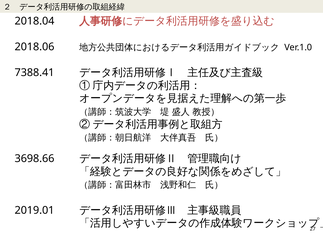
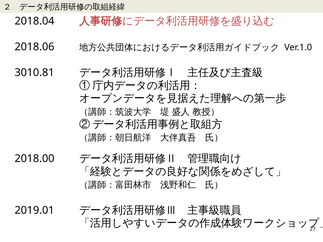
7388.41: 7388.41 -> 3010.81 (35, 73)
3698.66: 3698.66 -> 2018.00 (35, 159)
